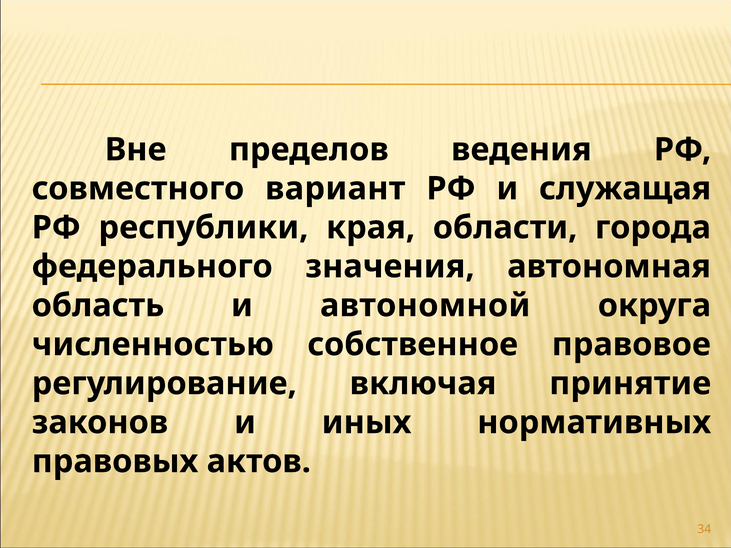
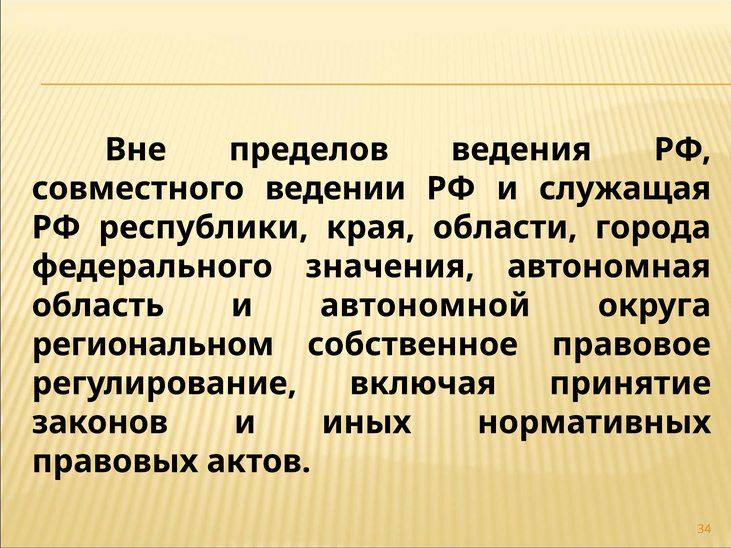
вариант: вариант -> ведении (336, 189)
численностью: численностью -> региональном (153, 345)
